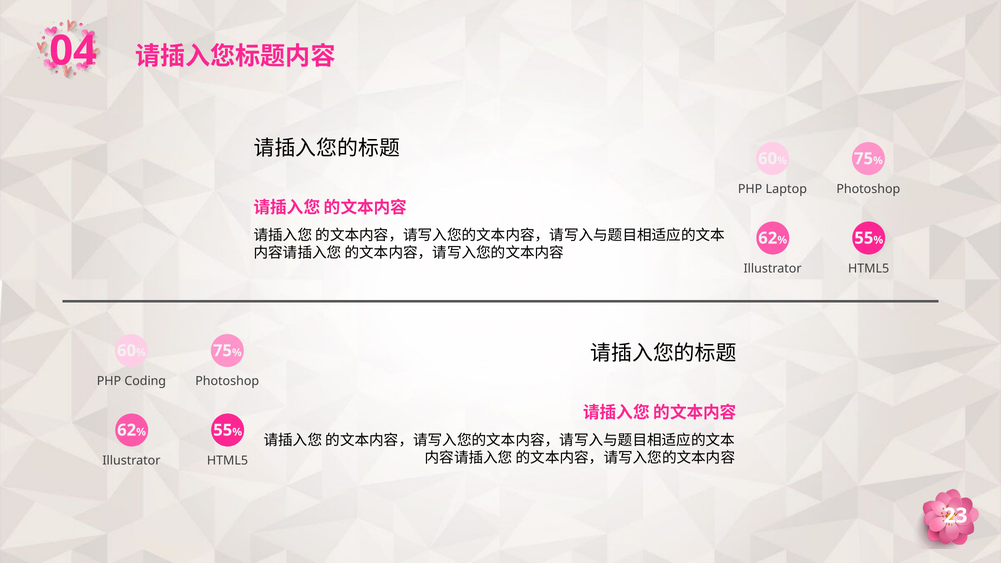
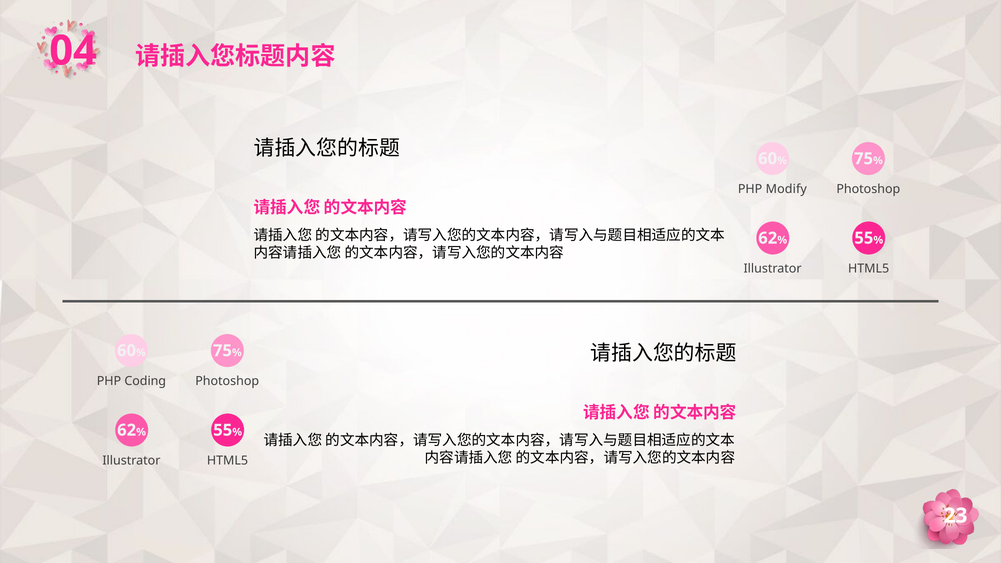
Laptop: Laptop -> Modify (786, 189)
